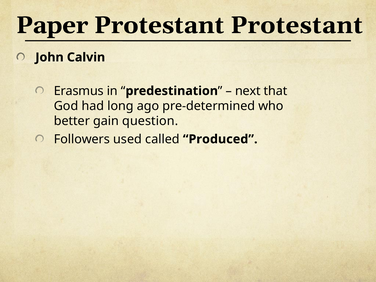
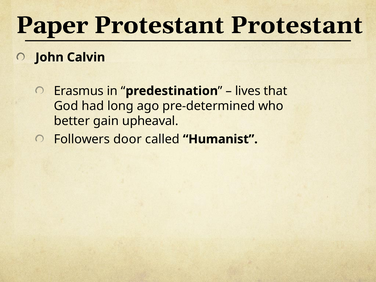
next: next -> lives (248, 91)
question: question -> upheaval (150, 121)
used: used -> door (128, 139)
Produced: Produced -> Humanist (220, 139)
